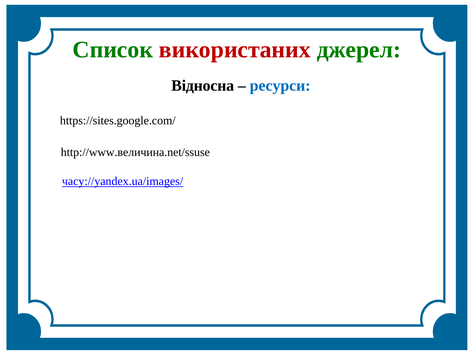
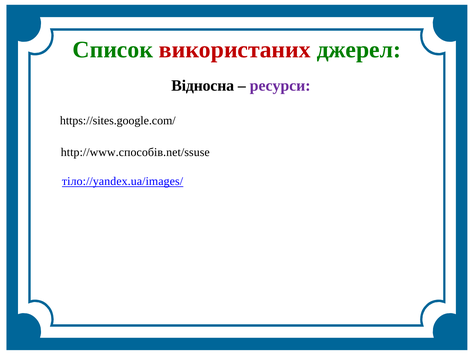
ресурси colour: blue -> purple (280, 86)
http://www.величина.net/ssuse: http://www.величина.net/ssuse -> http://www.способів.net/ssuse (135, 152)
часу://yandex.ua/images/: часу://yandex.ua/images/ -> тіло://yandex.ua/images/ (123, 182)
